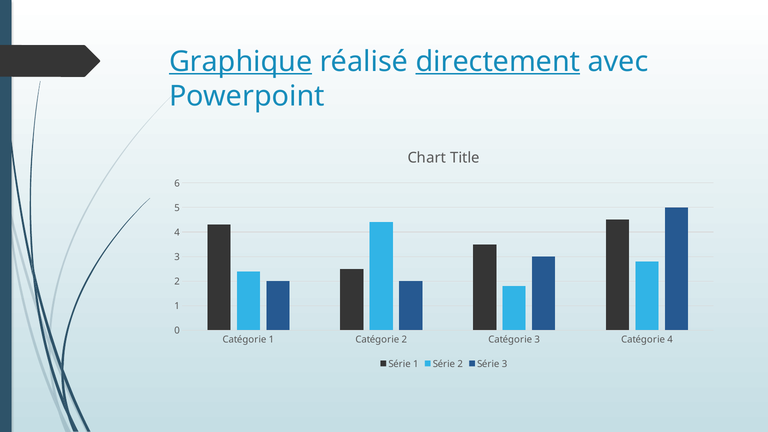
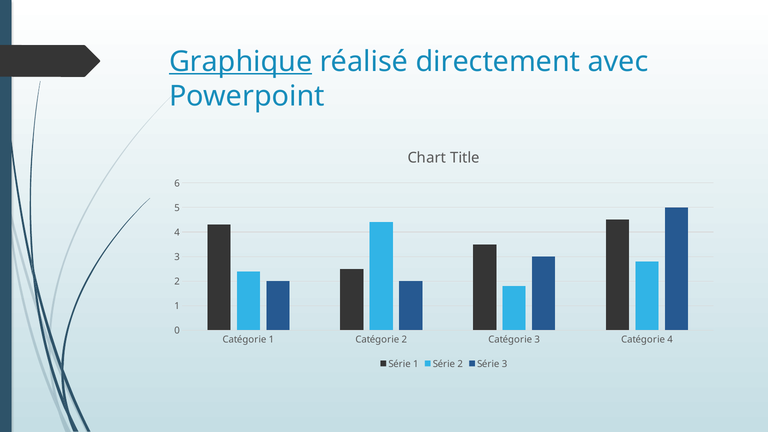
directement underline: present -> none (498, 61)
